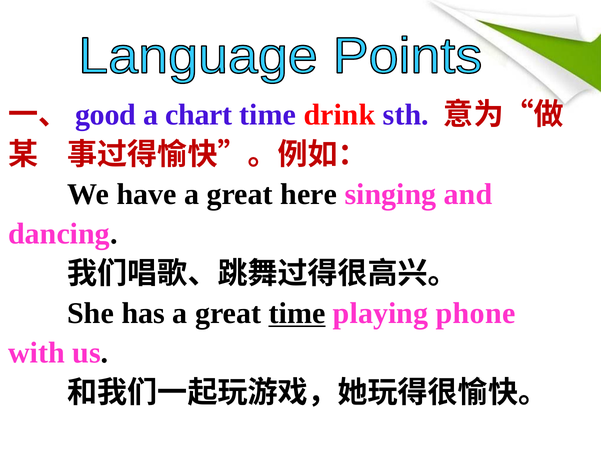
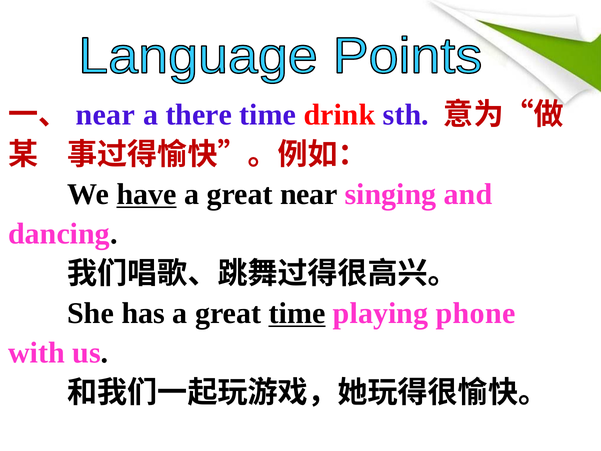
good: good -> near (105, 115)
chart: chart -> there (199, 115)
have underline: none -> present (147, 194)
great here: here -> near (309, 194)
